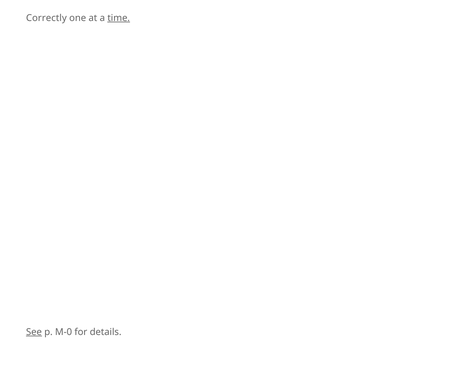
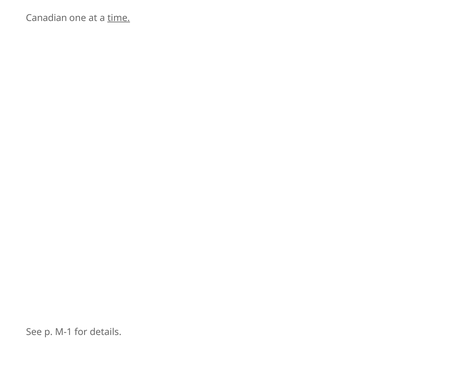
Correctly: Correctly -> Canadian (46, 18)
See underline: present -> none (34, 332)
M-0: M-0 -> M-1 (64, 332)
